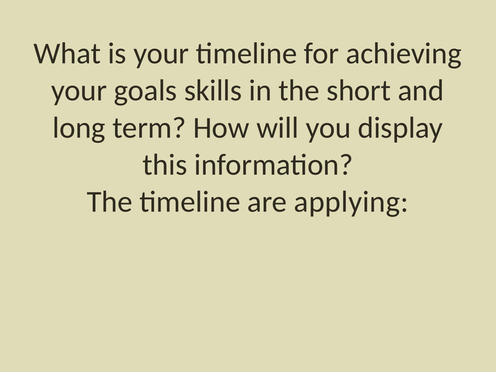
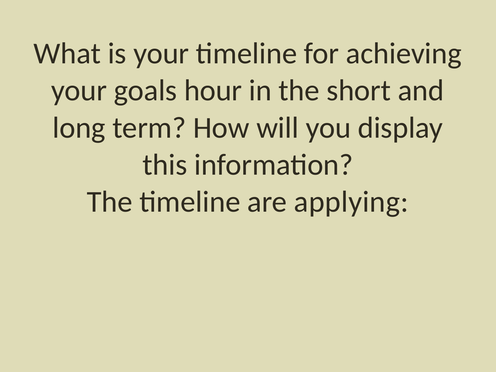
skills: skills -> hour (213, 91)
